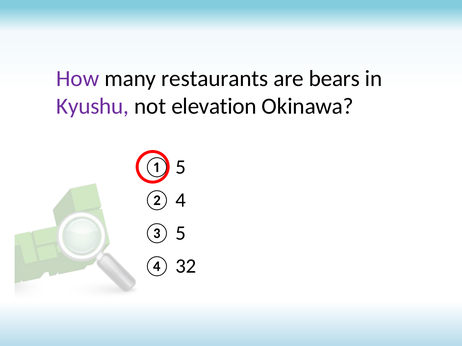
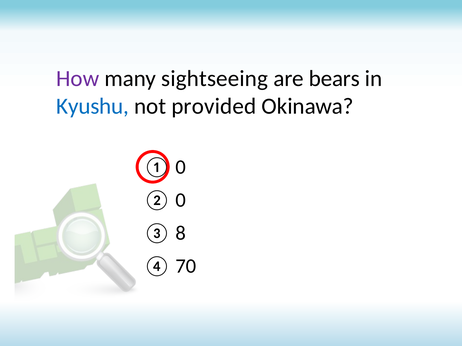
restaurants: restaurants -> sightseeing (215, 79)
Kyushu colour: purple -> blue (93, 106)
elevation: elevation -> provided (214, 106)
5: 5 -> 0 (181, 167)
② 4: 4 -> 0 (181, 200)
③ 5: 5 -> 8 (181, 233)
32: 32 -> 70 (186, 266)
